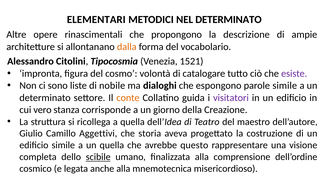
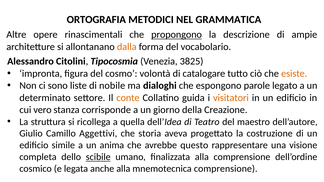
ELEMENTARI: ELEMENTARI -> ORTOGRAFIA (96, 20)
NEL DETERMINATO: DETERMINATO -> GRAMMATICA (228, 20)
propongono underline: none -> present (177, 35)
1521: 1521 -> 3825 (192, 61)
esiste colour: purple -> orange (294, 74)
parole simile: simile -> legato (285, 86)
visitatori colour: purple -> orange (231, 98)
un quella: quella -> anima (112, 145)
mnemotecnica misericordioso: misericordioso -> comprensione (226, 169)
